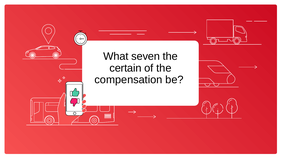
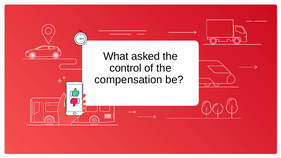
seven: seven -> asked (146, 56)
certain: certain -> control (125, 68)
